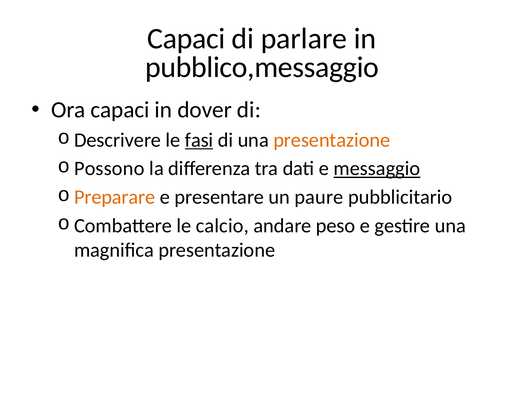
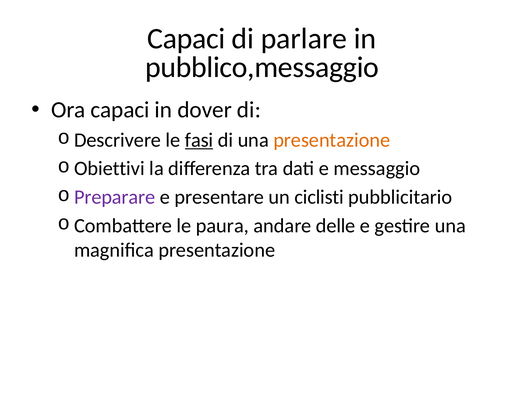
Possono: Possono -> Obiettivi (109, 169)
messaggio underline: present -> none (377, 169)
Preparare colour: orange -> purple (115, 197)
paure: paure -> ciclisti (319, 197)
calcio: calcio -> paura (222, 226)
peso: peso -> delle (336, 226)
